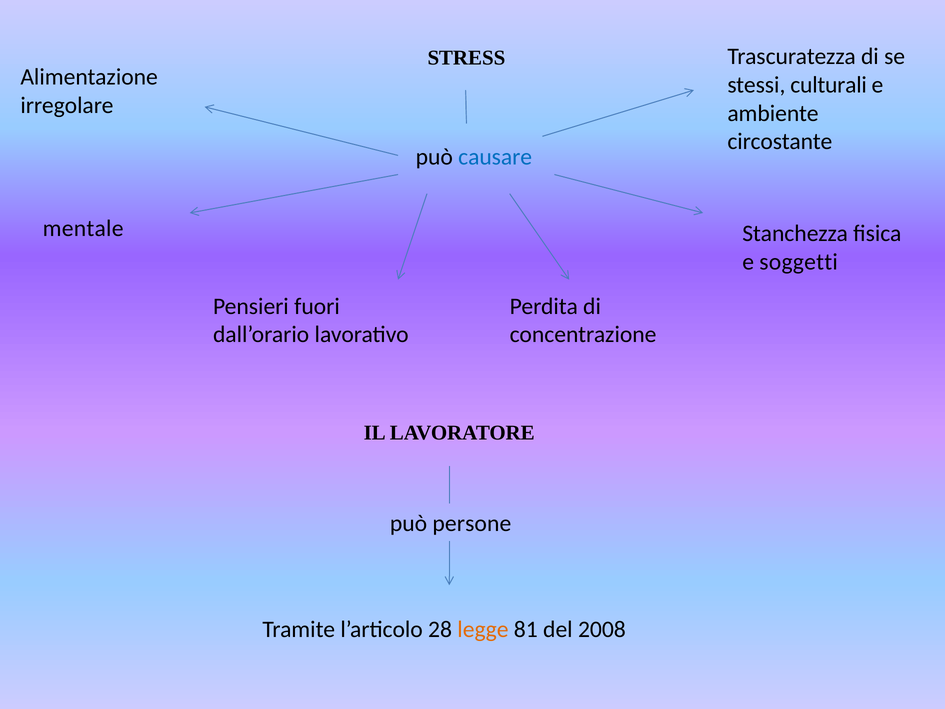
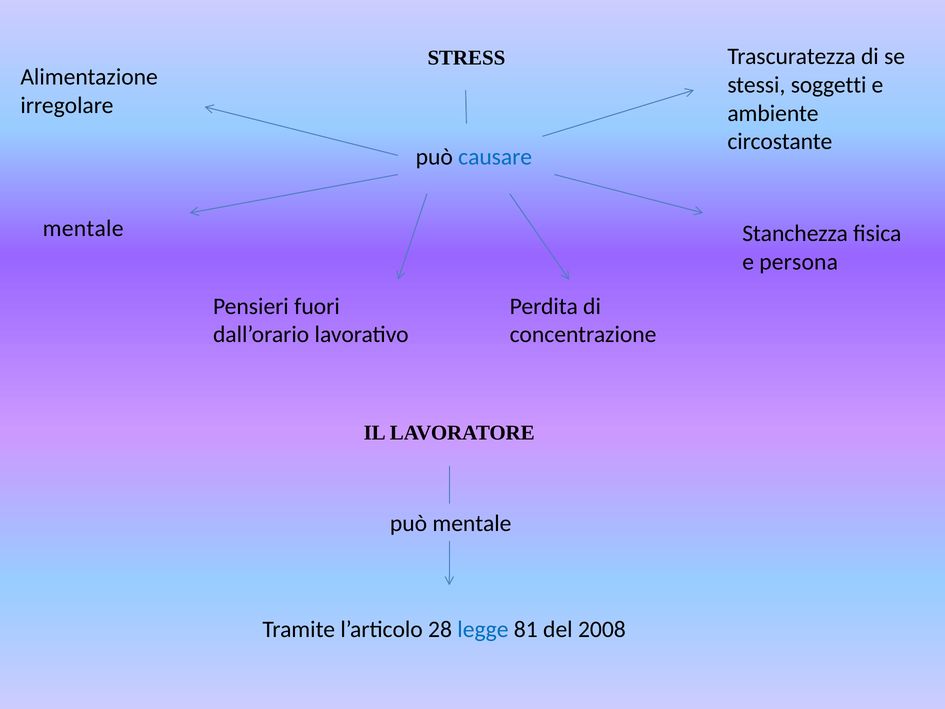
culturali: culturali -> soggetti (829, 85)
soggetti: soggetti -> persona (799, 262)
può persone: persone -> mentale (472, 523)
legge colour: orange -> blue (483, 629)
